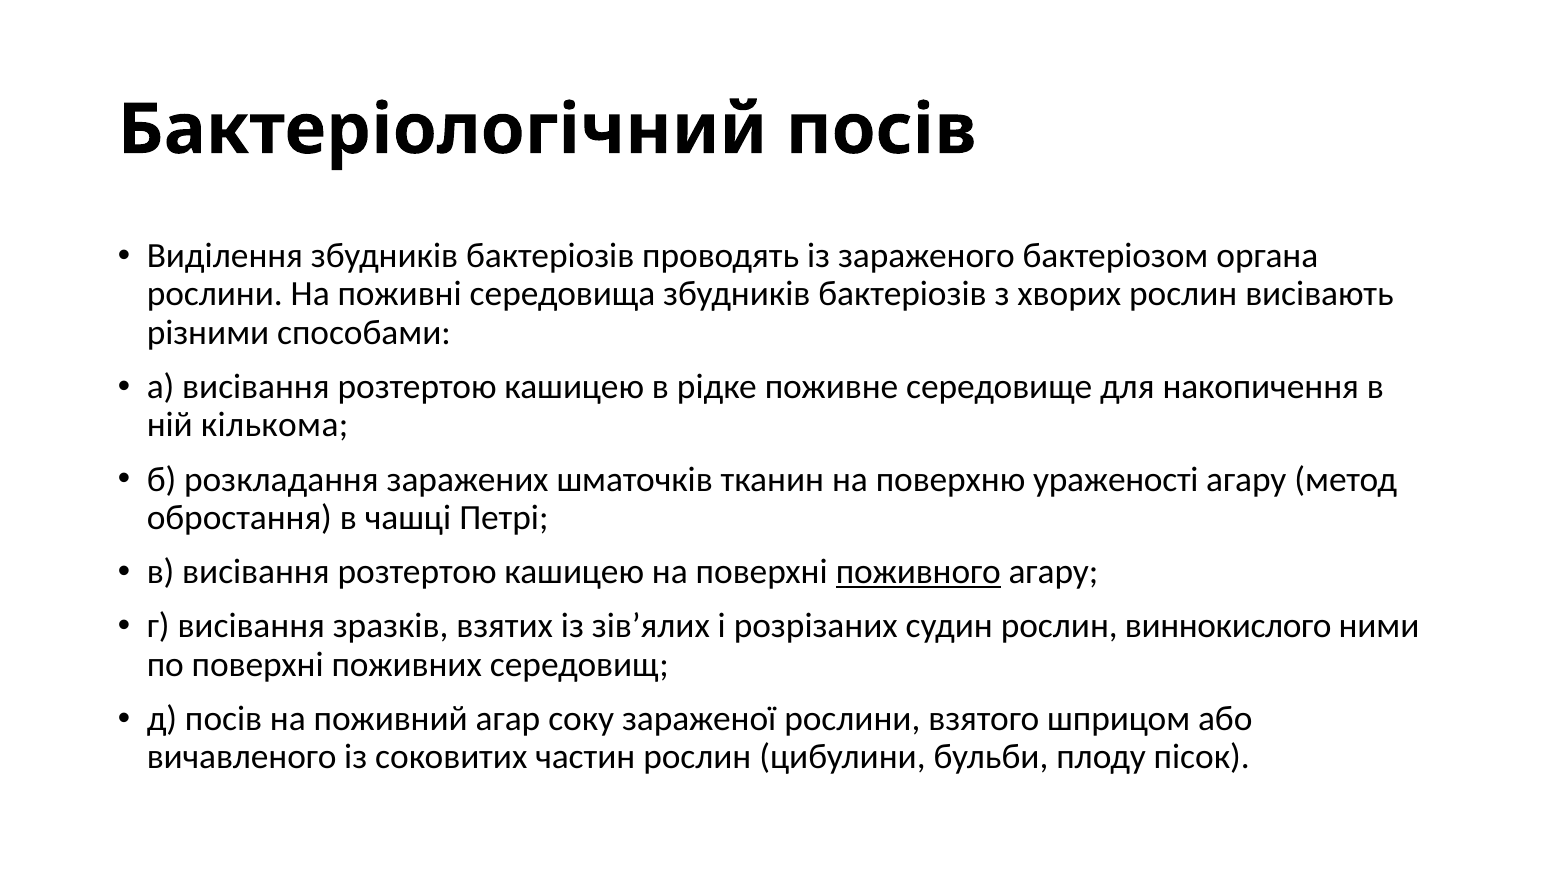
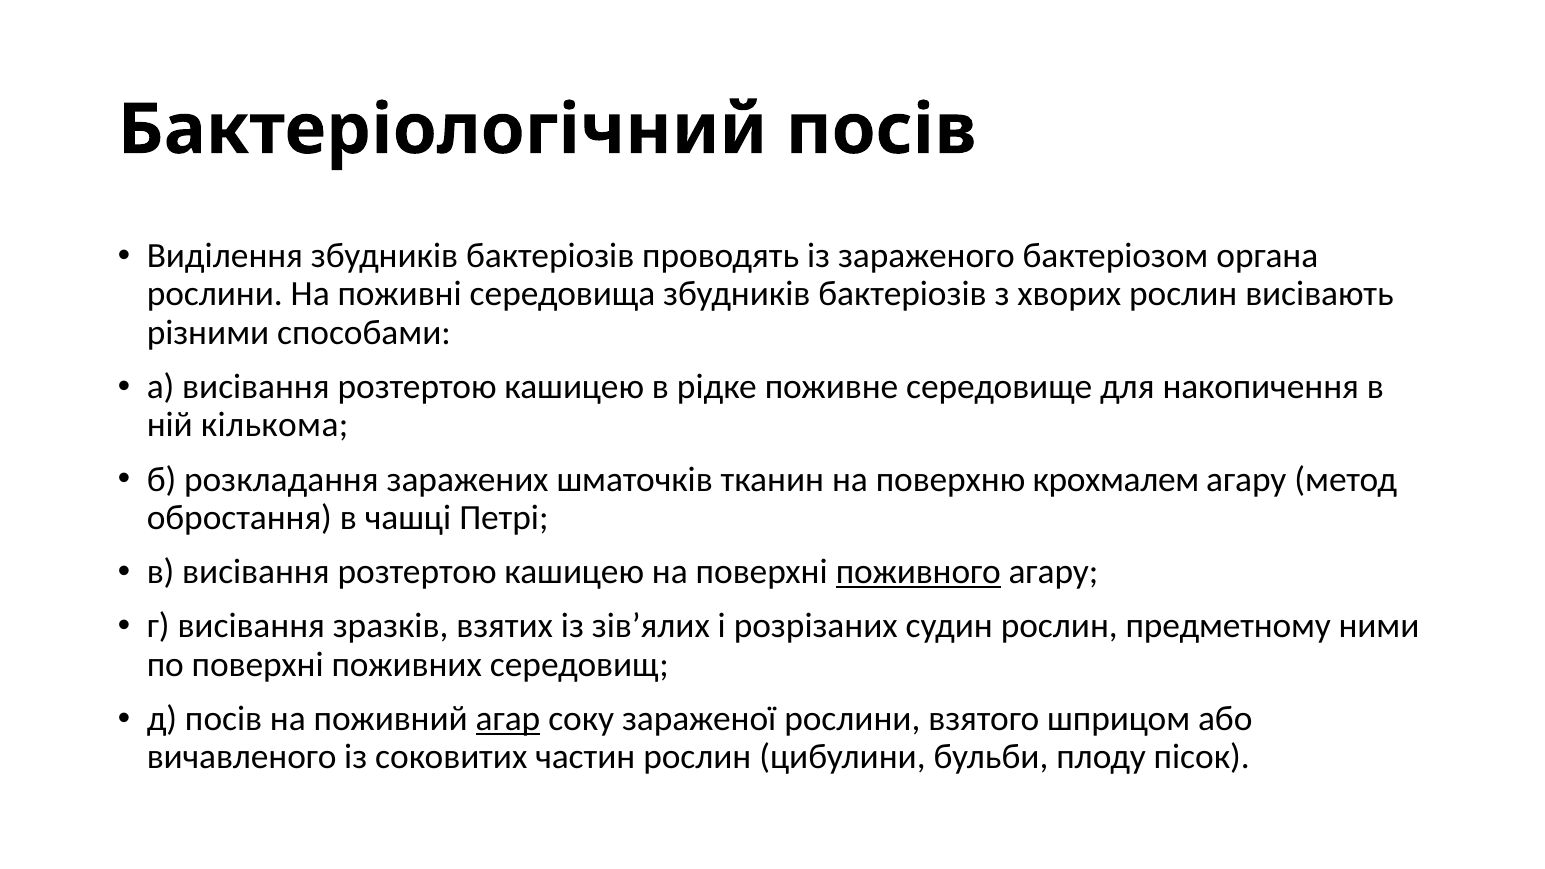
ураженості: ураженості -> крохмалем (1116, 479)
виннокислого: виннокислого -> предметному (1228, 626)
агар underline: none -> present (508, 719)
